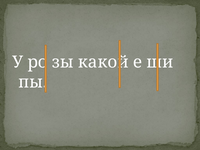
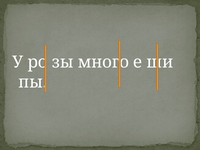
какой: какой -> много (103, 62)
